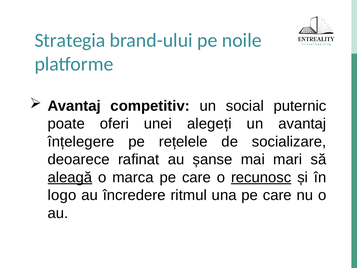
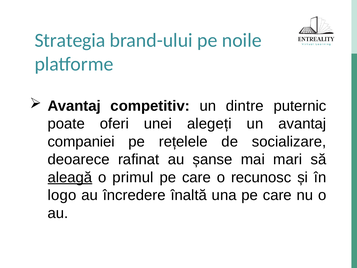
social: social -> dintre (245, 106)
înțelegere: înțelegere -> companiei (81, 141)
marca: marca -> primul (133, 177)
recunosc underline: present -> none (261, 177)
ritmul: ritmul -> înaltă (189, 195)
